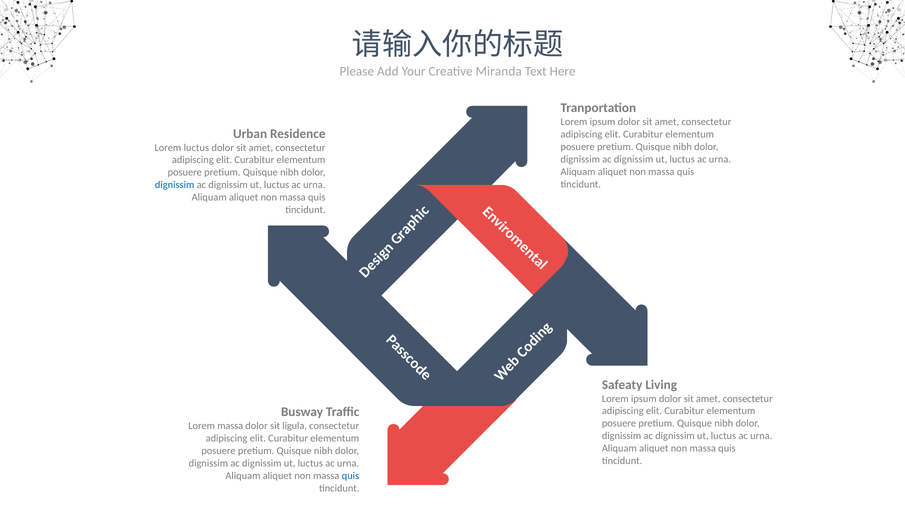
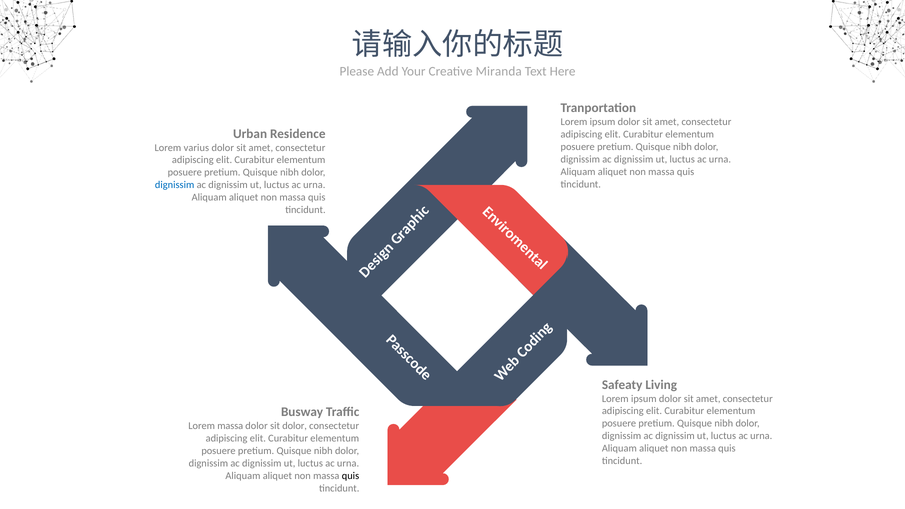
Lorem luctus: luctus -> varius (196, 148)
sit ligula: ligula -> dolor (295, 426)
quis colour: blue -> black (350, 476)
